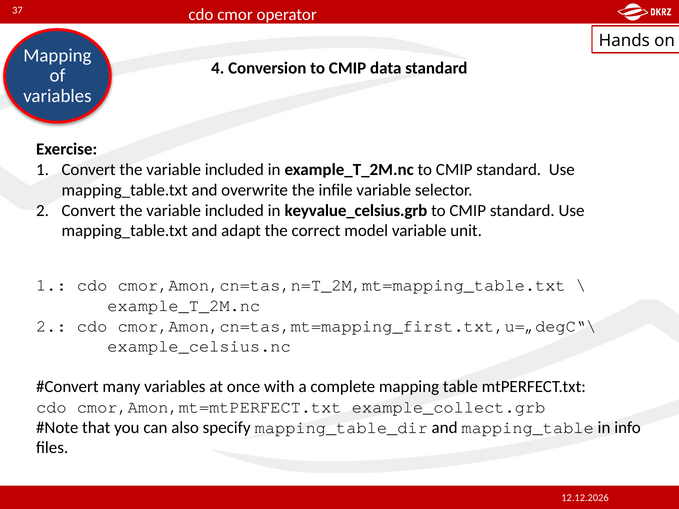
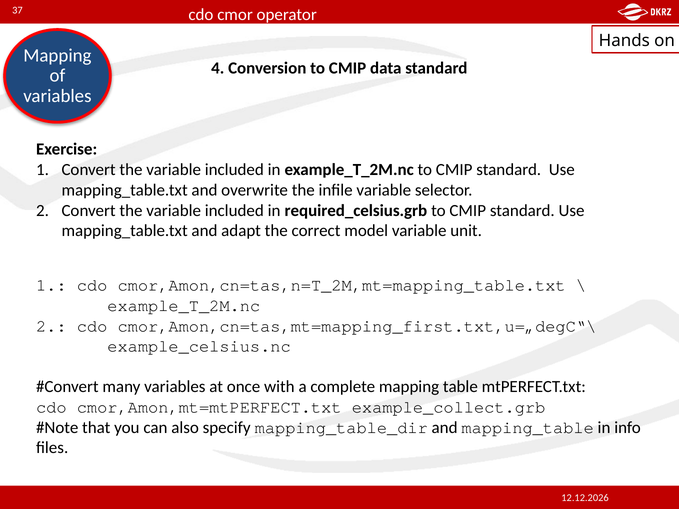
keyvalue_celsius.grb: keyvalue_celsius.grb -> required_celsius.grb (356, 211)
